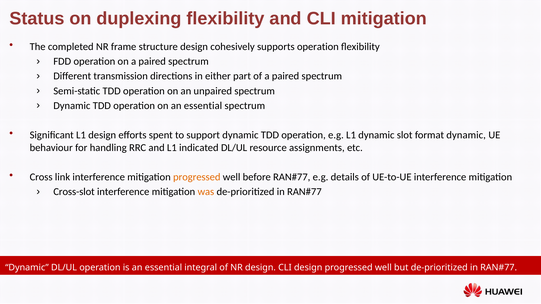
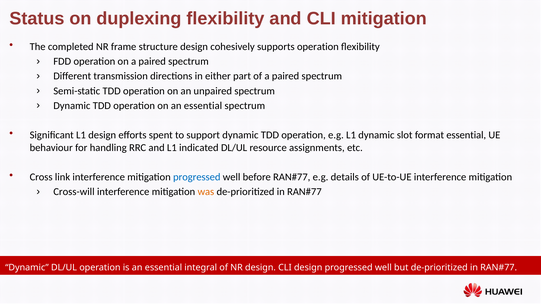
format dynamic: dynamic -> essential (466, 135)
progressed colour: orange -> blue (197, 177)
Cross-slot: Cross-slot -> Cross-will (74, 192)
